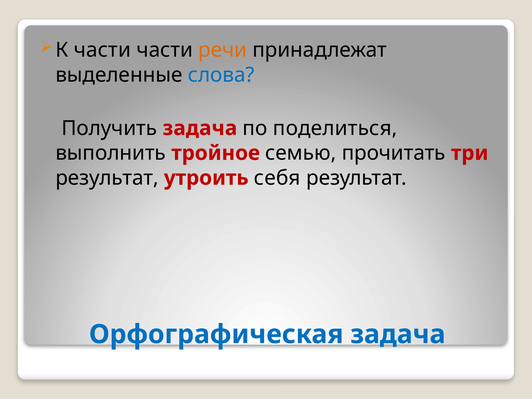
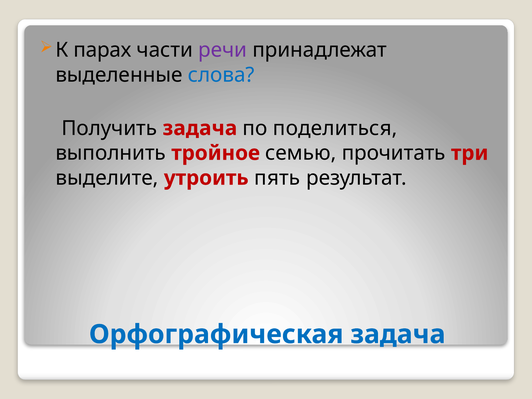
К части: части -> парах (103, 50)
речи colour: orange -> purple (223, 50)
результат: результат -> выделите (107, 178)
себя: себя -> пять (277, 178)
